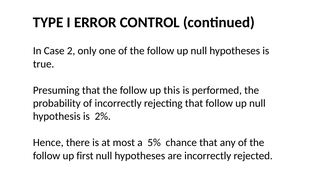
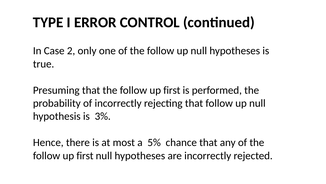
this: this -> first (172, 90)
2%: 2% -> 3% (103, 116)
